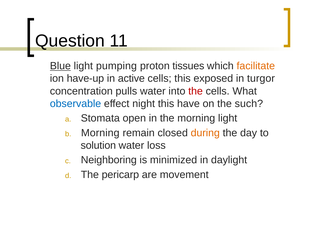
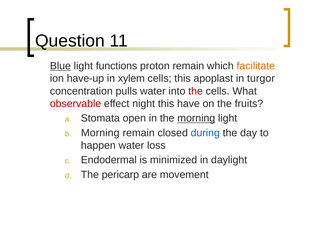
pumping: pumping -> functions (117, 66)
proton tissues: tissues -> remain (188, 66)
active: active -> xylem (131, 79)
exposed: exposed -> apoplast (213, 79)
observable colour: blue -> red (76, 104)
such: such -> fruits (249, 104)
morning underline: none -> present (196, 118)
during colour: orange -> blue (205, 133)
solution: solution -> happen (98, 146)
Neighboring: Neighboring -> Endodermal (109, 160)
